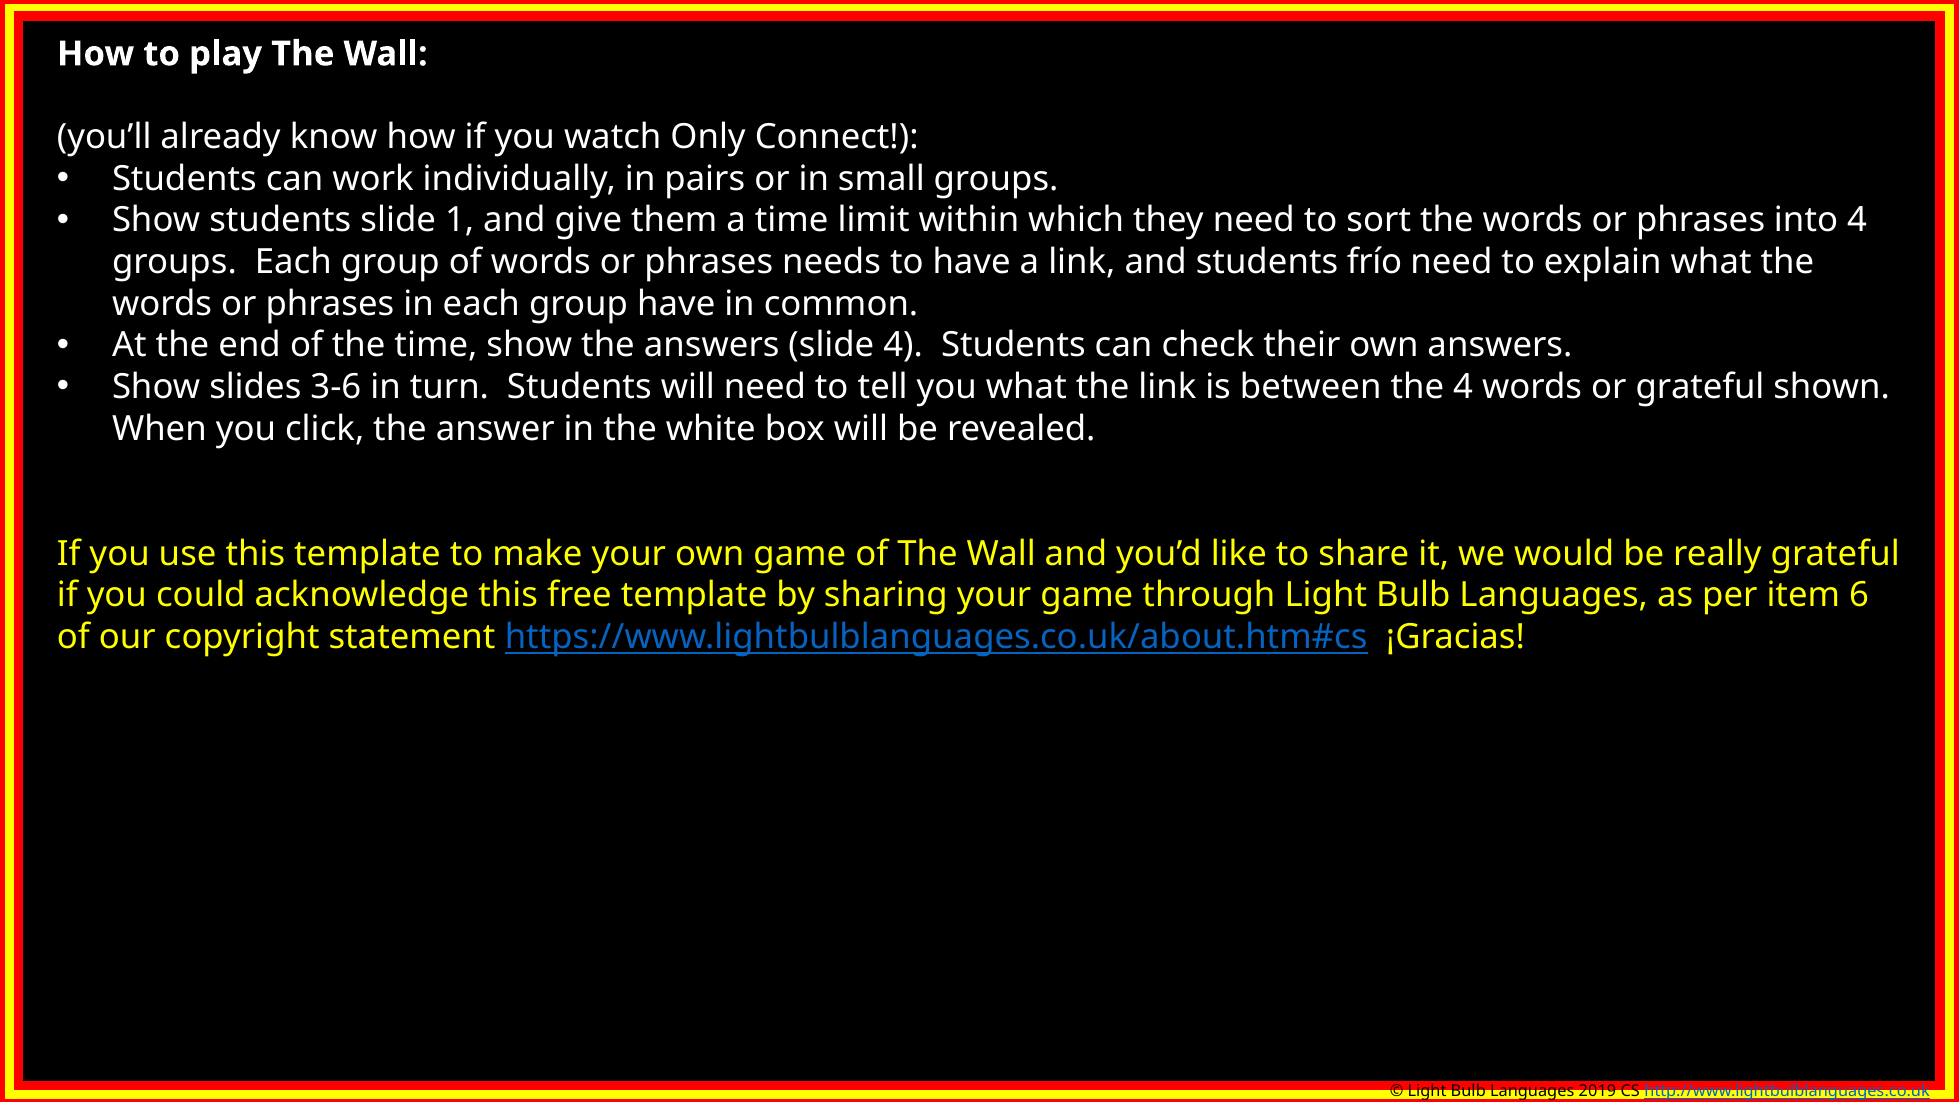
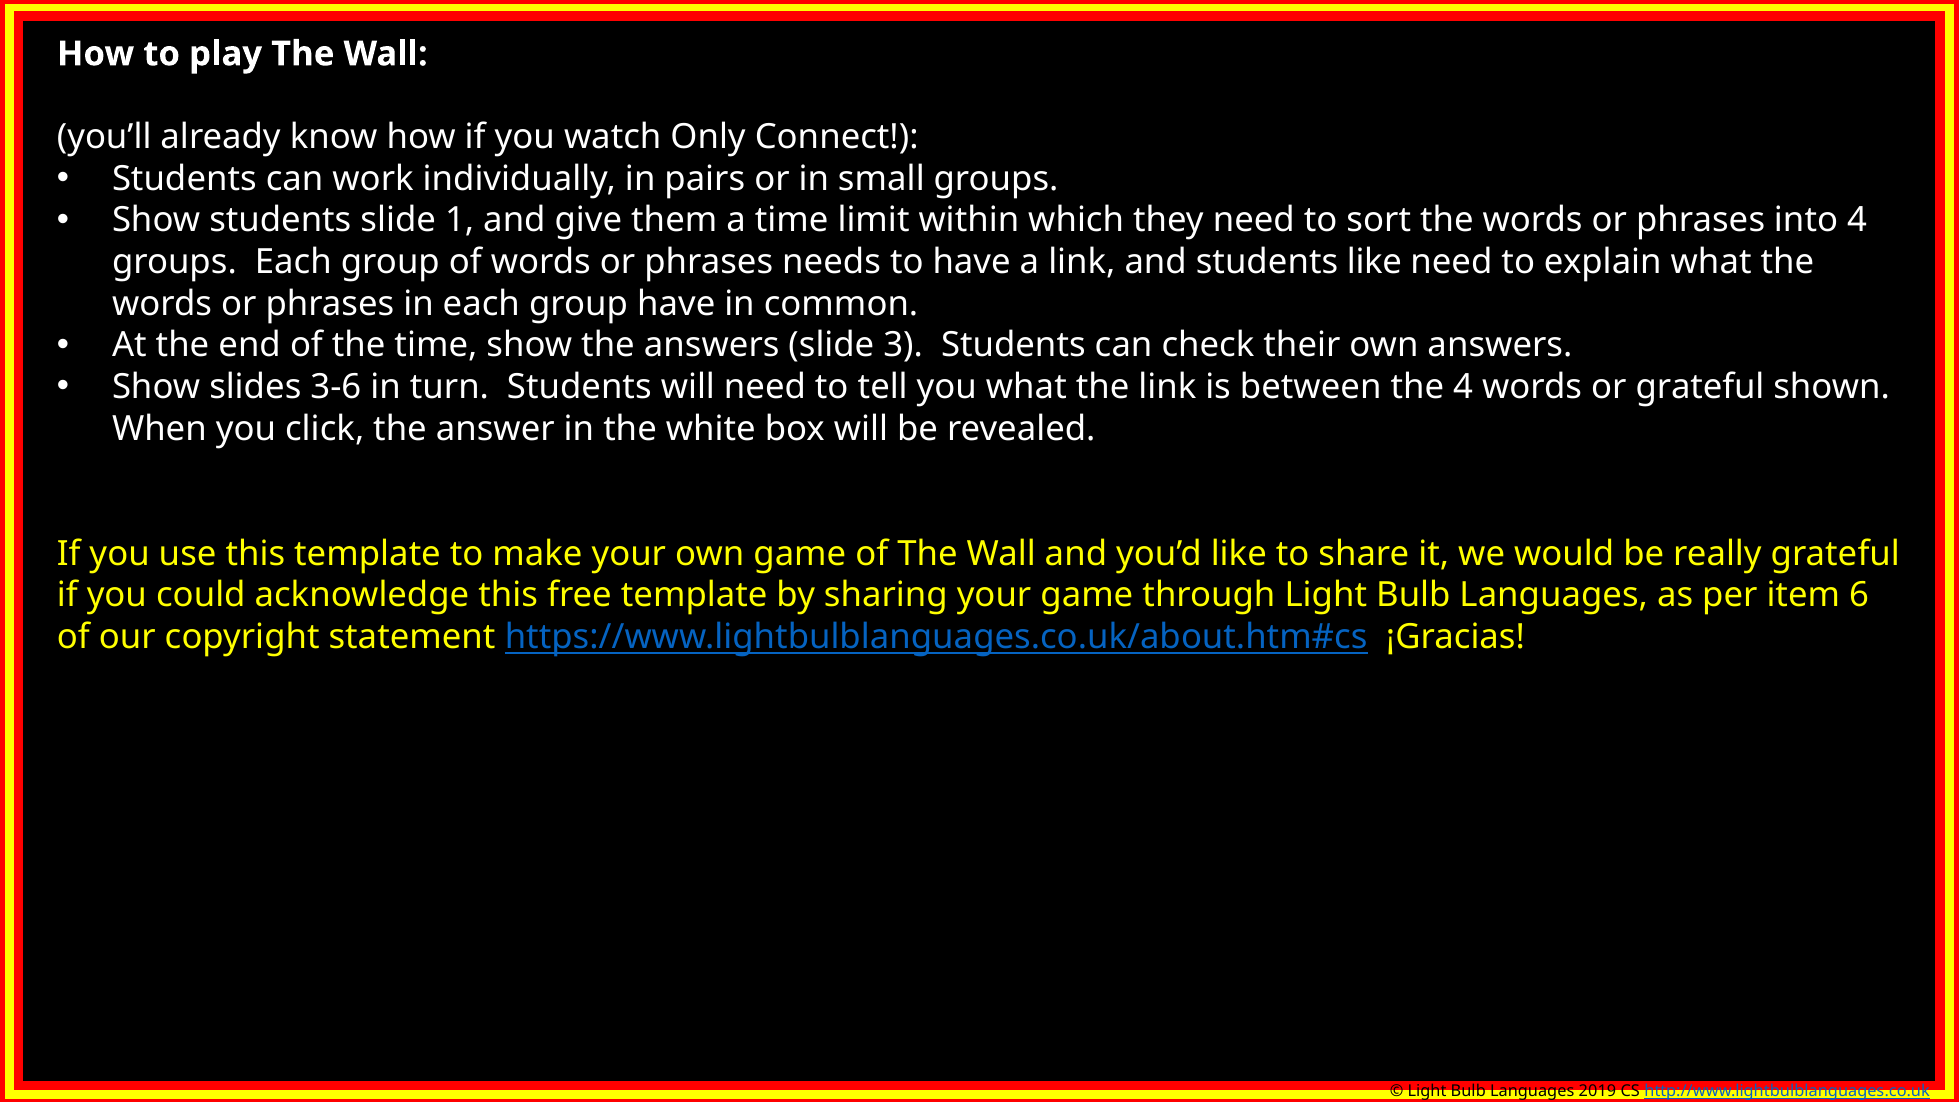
students frío: frío -> like (1374, 262)
slide 4: 4 -> 3 (903, 345)
